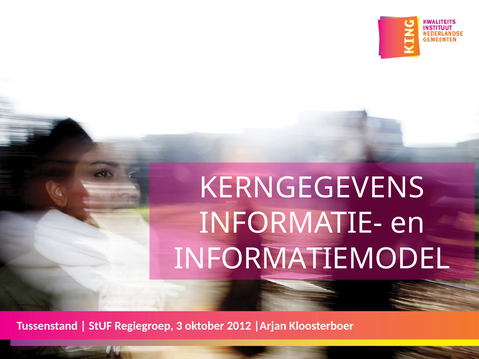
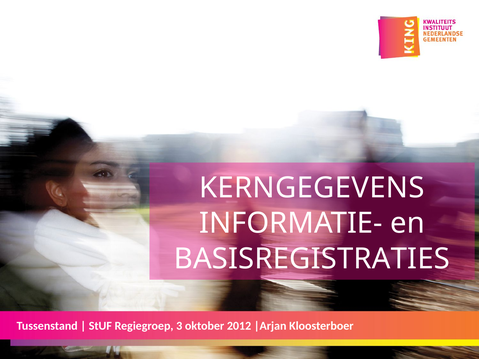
INFORMATIEMODEL: INFORMATIEMODEL -> BASISREGISTRATIES (312, 259)
